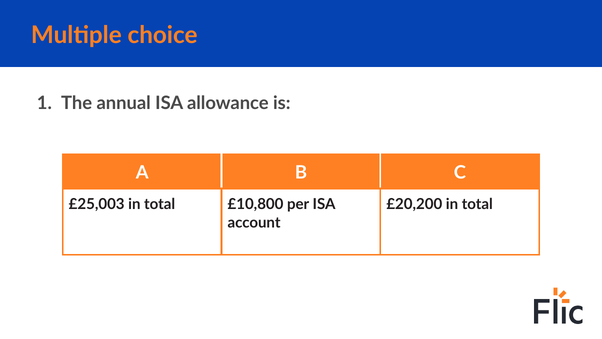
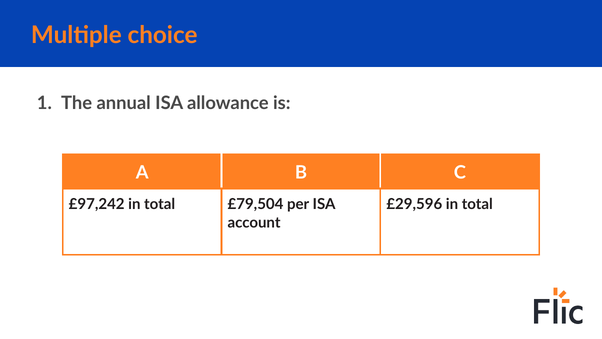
£25,003: £25,003 -> £97,242 (97, 204)
£10,800: £10,800 -> £79,504 (255, 204)
£20,200: £20,200 -> £29,596 (414, 204)
